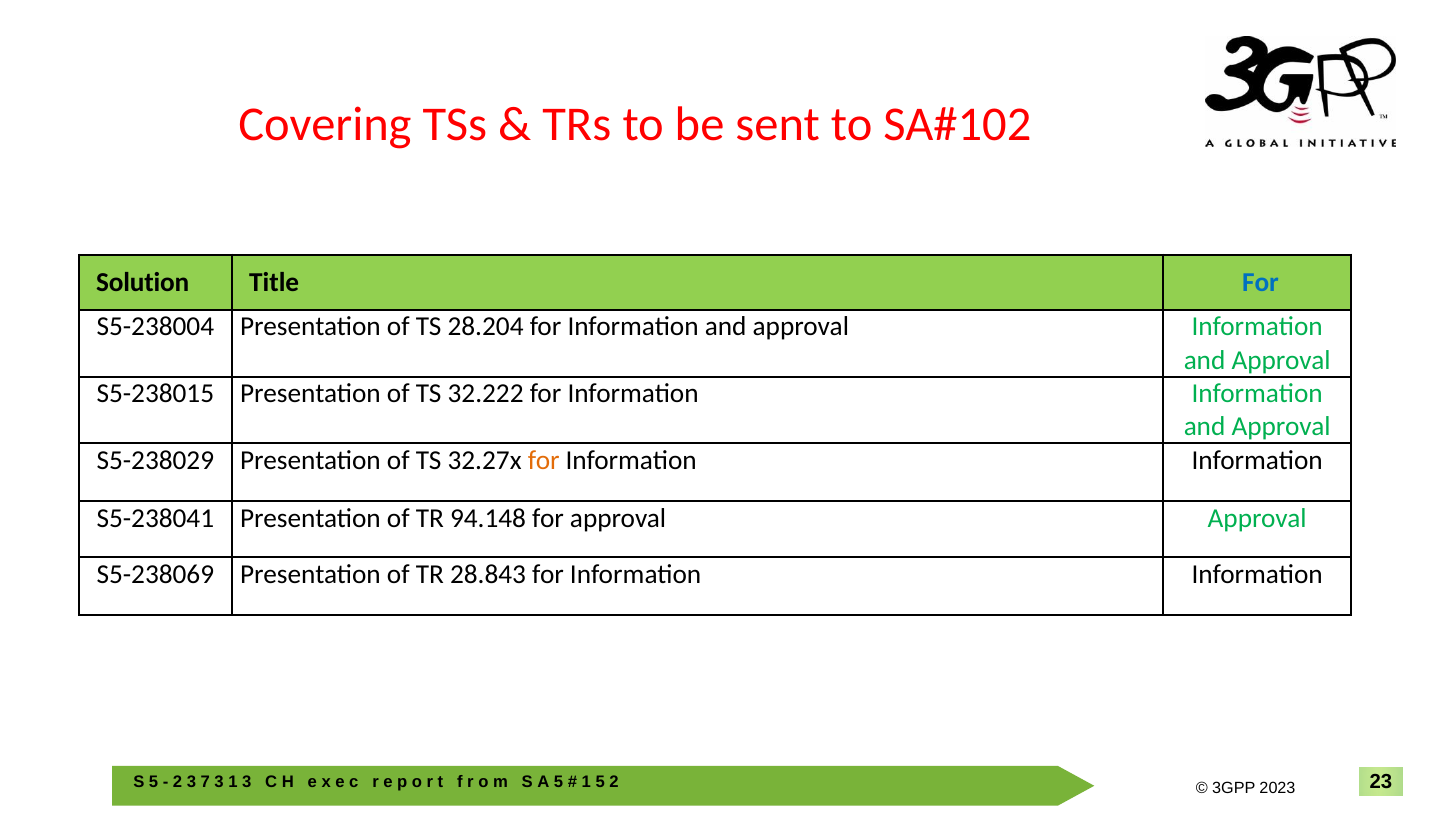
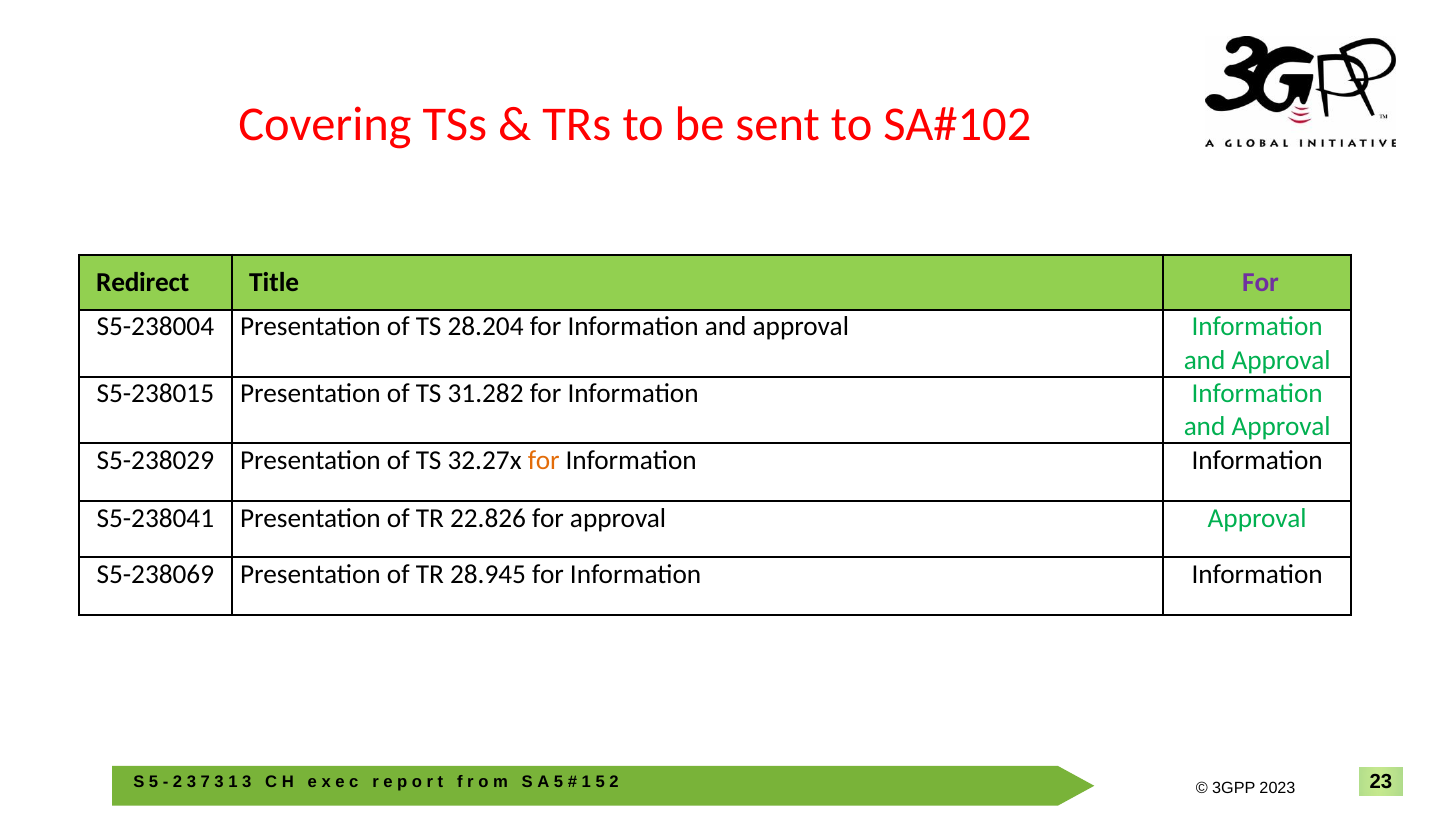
Solution: Solution -> Redirect (143, 283)
For colour: blue -> purple (1260, 283)
32.222: 32.222 -> 31.282 (486, 394)
94.148: 94.148 -> 22.826 (488, 518)
28.843: 28.843 -> 28.945 (488, 574)
